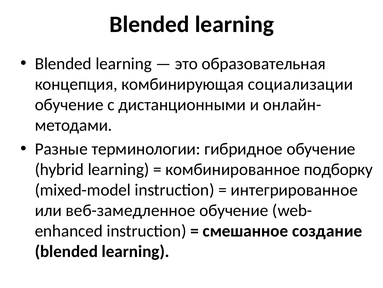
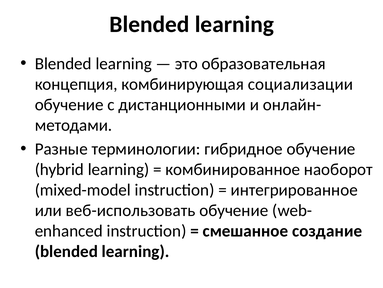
подборку: подборку -> наоборот (338, 169)
веб-замедленное: веб-замедленное -> веб-использовать (131, 210)
